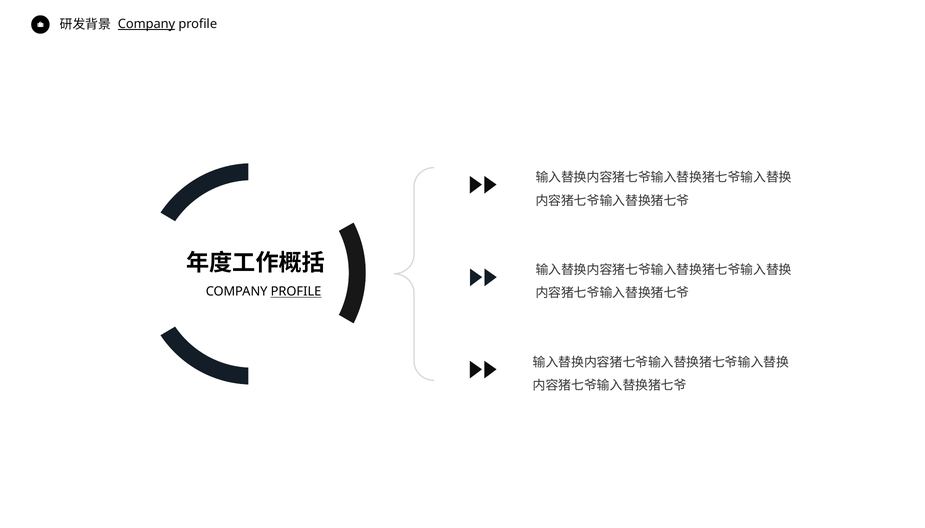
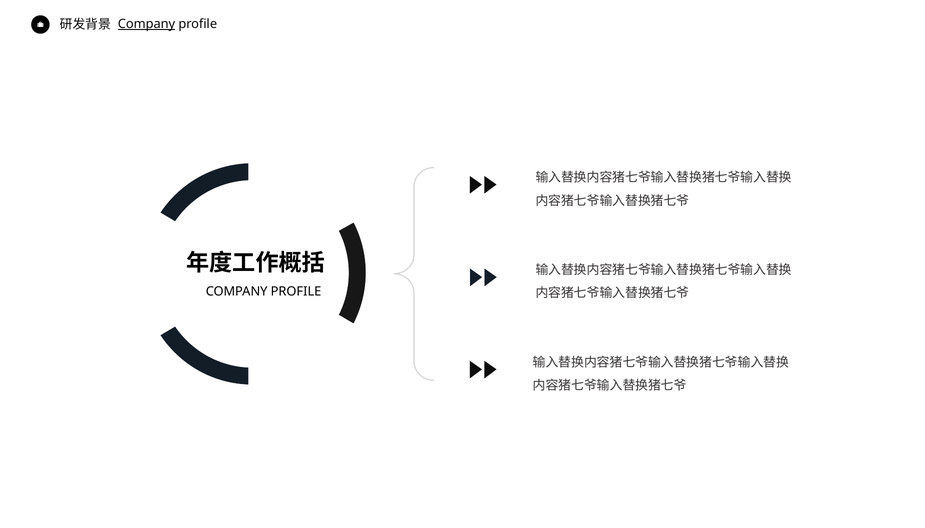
PROFILE underline: present -> none (296, 292)
